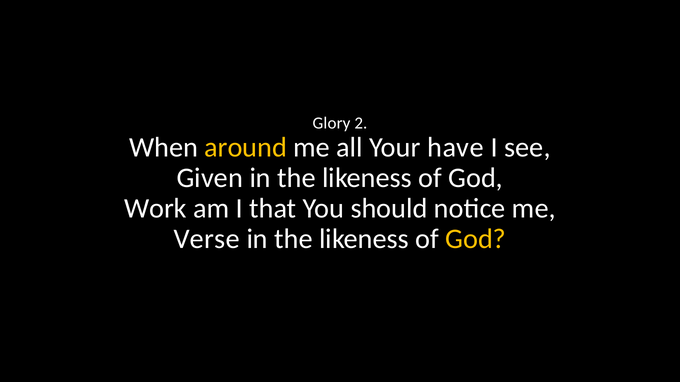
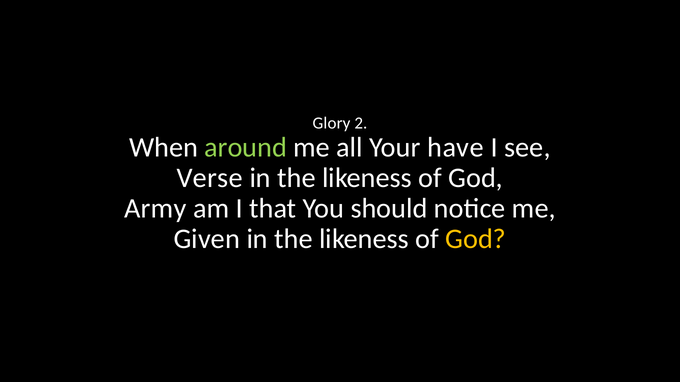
around colour: yellow -> light green (246, 148)
Given: Given -> Verse (210, 178)
Work: Work -> Army (155, 209)
Verse: Verse -> Given (207, 239)
